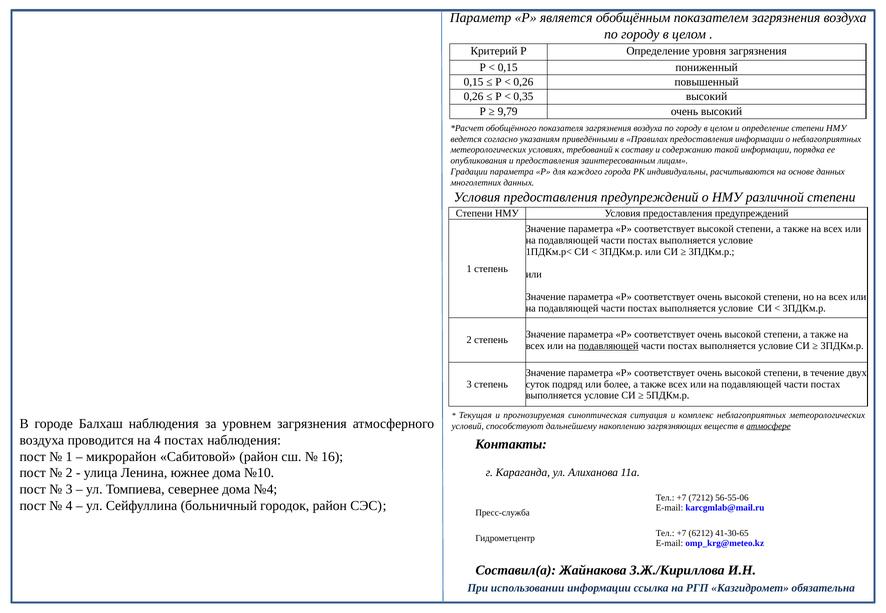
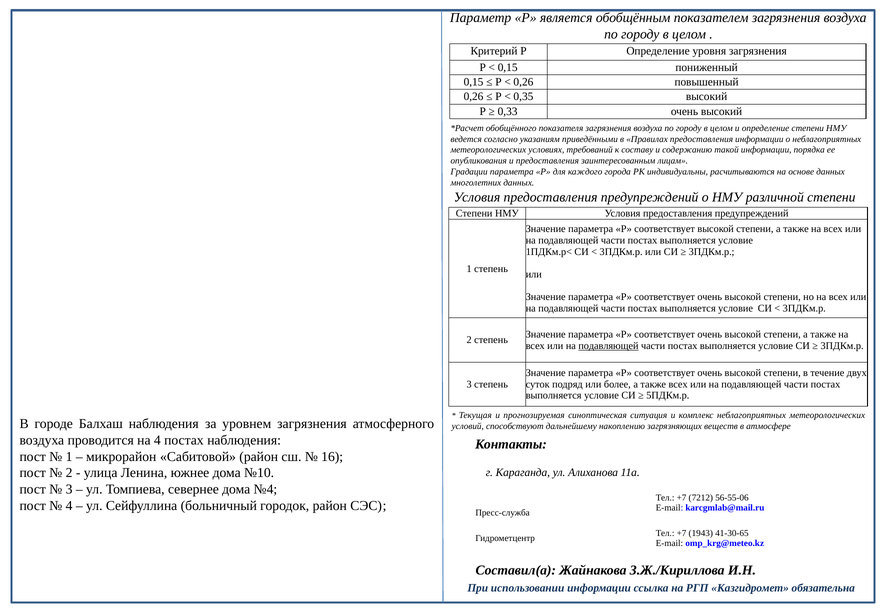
9,79: 9,79 -> 0,33 (508, 111)
атмосфере underline: present -> none (769, 426)
6212: 6212 -> 1943 (701, 533)
